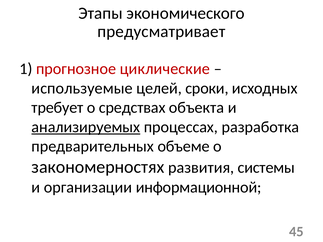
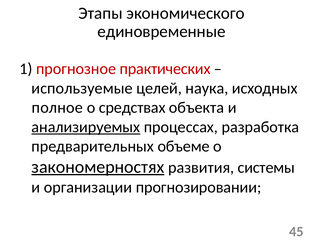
предусматривает: предусматривает -> единовременные (162, 32)
циклические: циклические -> практических (165, 69)
сроки: сроки -> наука (207, 88)
требует: требует -> полное (57, 108)
закономерностях underline: none -> present (98, 167)
информационной: информационной -> прогнозировании (199, 187)
